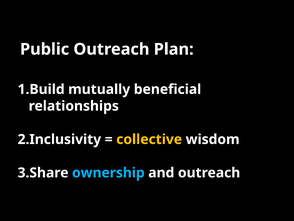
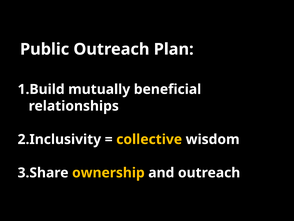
ownership colour: light blue -> yellow (108, 172)
